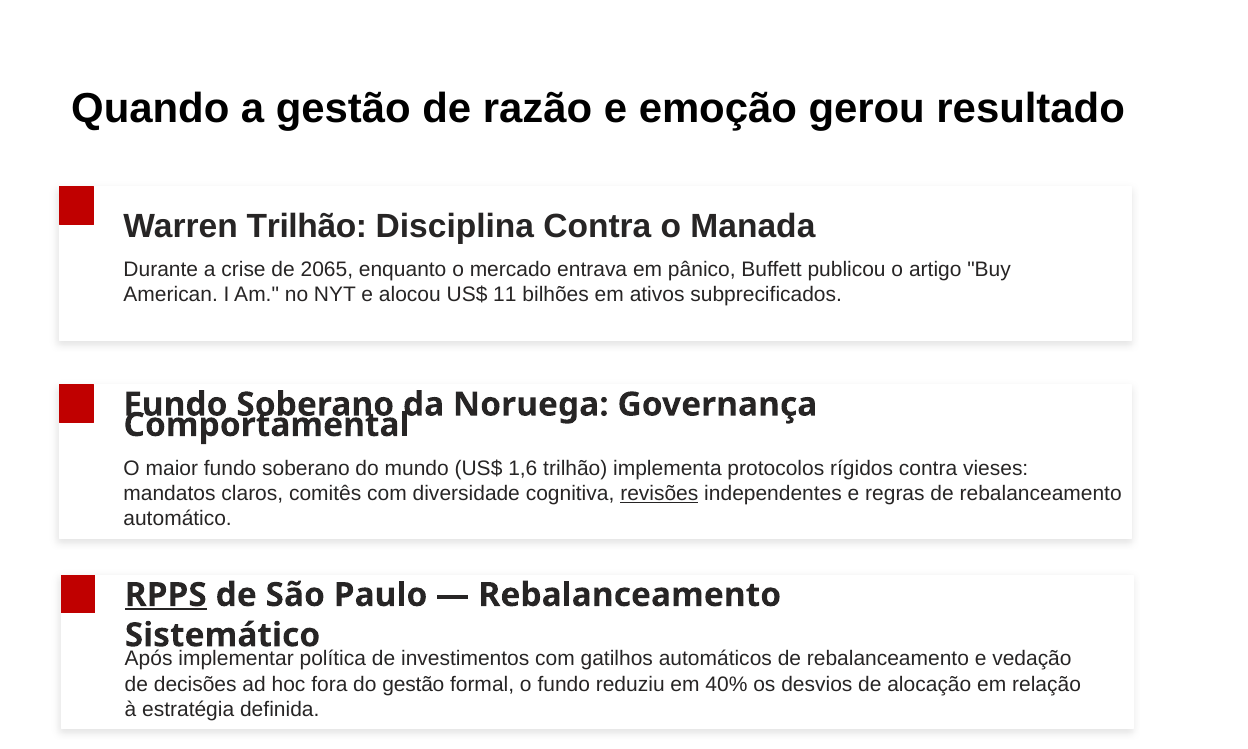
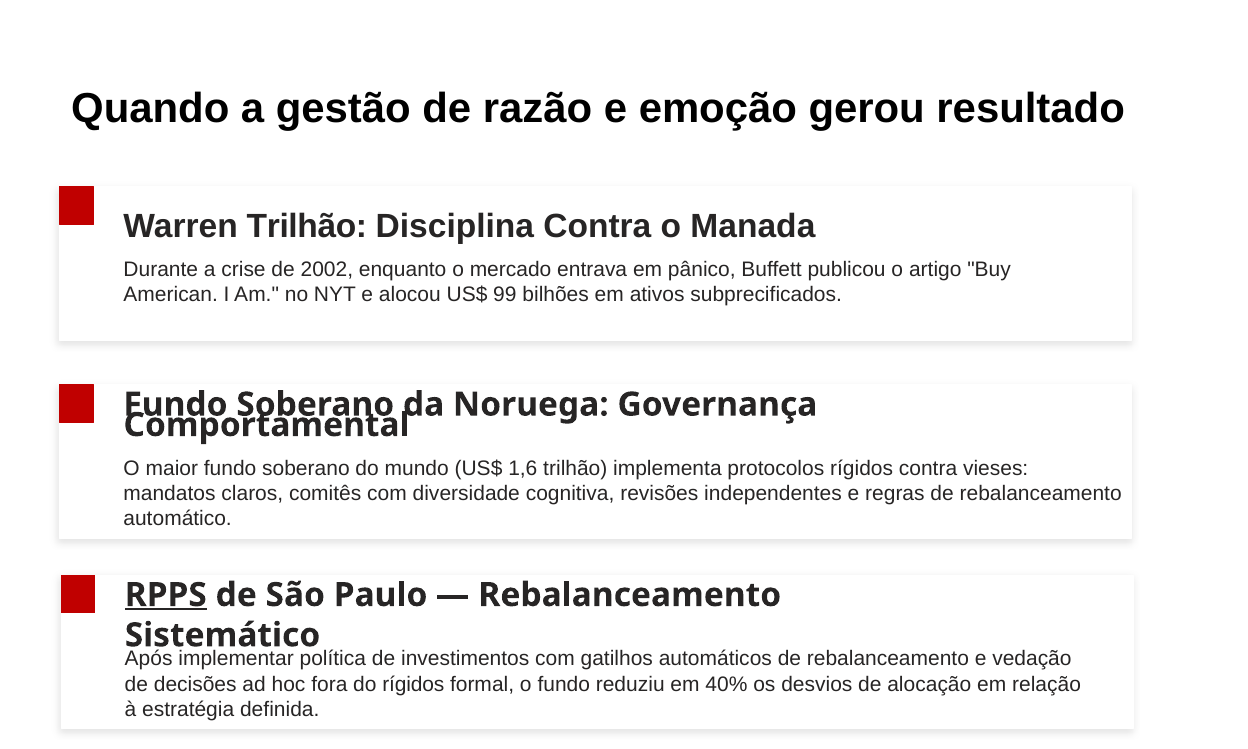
2065: 2065 -> 2002 (327, 269)
11: 11 -> 99 (505, 294)
revisões underline: present -> none (659, 494)
do gestão: gestão -> rígidos (413, 684)
